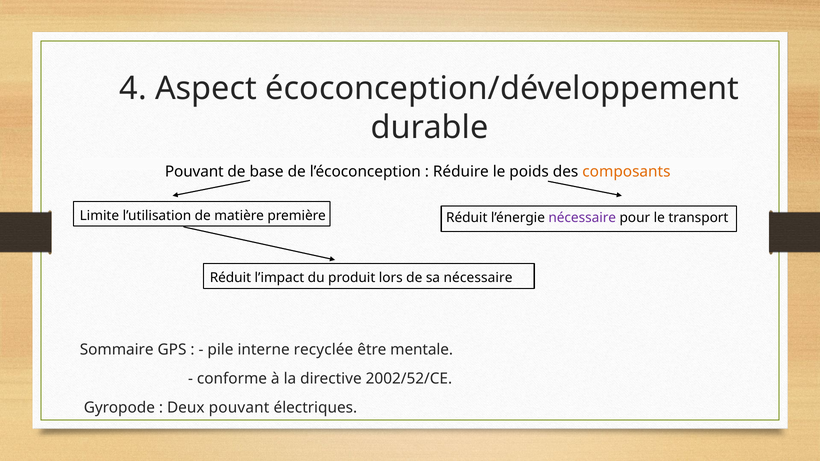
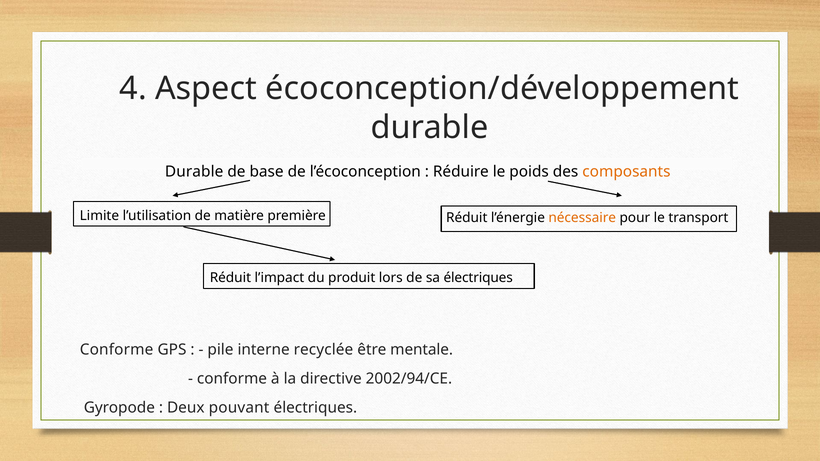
Pouvant: Pouvant -> Durable (194, 172)
nécessaire colour: purple -> orange (582, 218)
sa nécessaire: nécessaire -> électriques (478, 278)
Sommaire: Sommaire -> Conforme (117, 350)
2002/52/CE: 2002/52/CE -> 2002/94/CE (409, 379)
